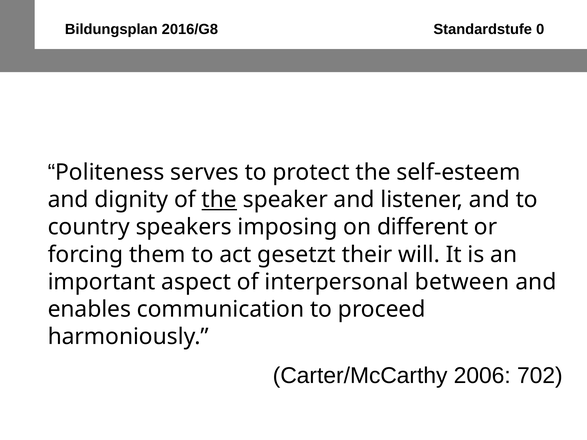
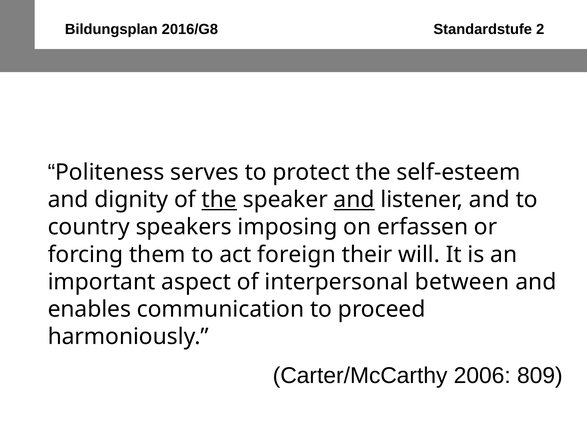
0: 0 -> 2 (540, 29)
and underline: none -> present (354, 200)
different: different -> erfassen (423, 227)
gesetzt: gesetzt -> foreign (297, 255)
702: 702 -> 809 (540, 376)
